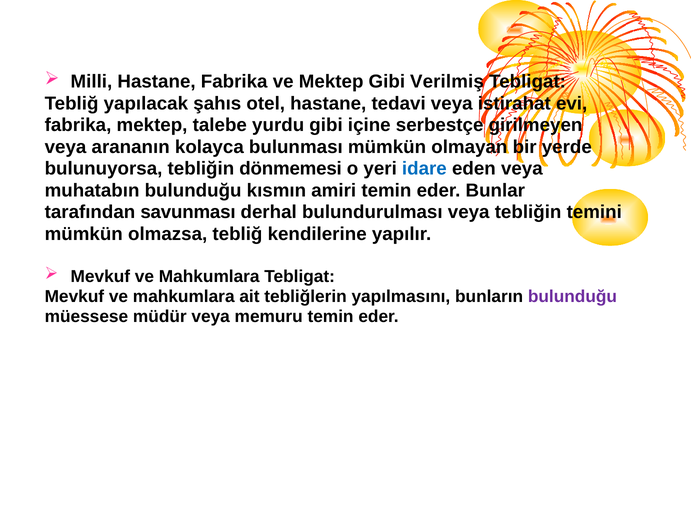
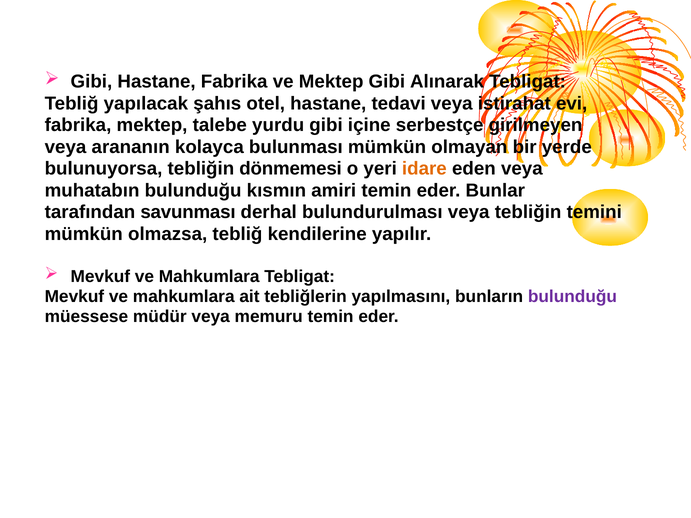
Milli: Milli -> Gibi (91, 82)
Verilmiş: Verilmiş -> Alınarak (447, 82)
idare colour: blue -> orange (424, 169)
